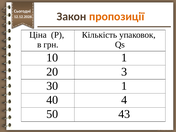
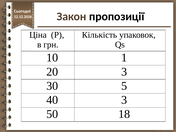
пропозиції colour: orange -> black (117, 16)
30 1: 1 -> 5 (124, 86)
40 4: 4 -> 3 (124, 100)
43: 43 -> 18 (124, 114)
